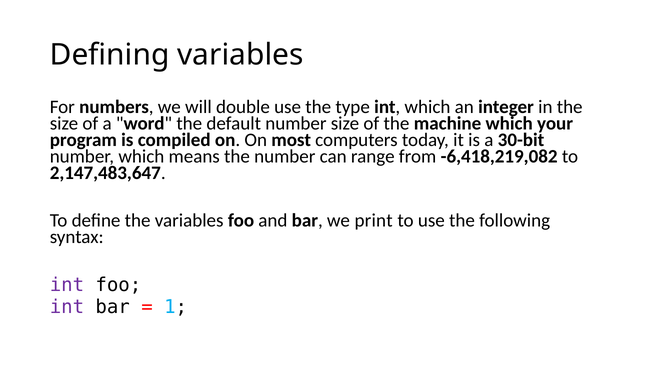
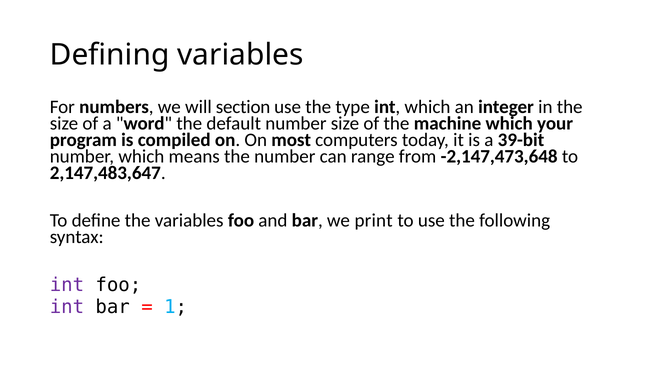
double: double -> section (243, 107)
30-bit: 30-bit -> 39-bit (521, 140)
-6,418,219,082: -6,418,219,082 -> -2,147,473,648 (499, 157)
